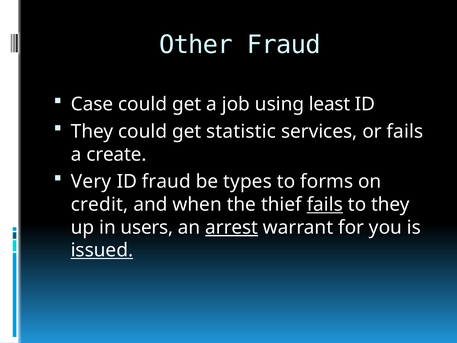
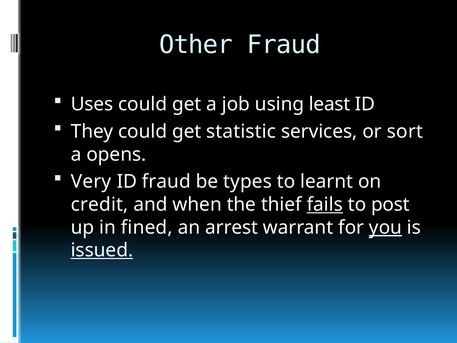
Case: Case -> Uses (92, 104)
or fails: fails -> sort (405, 131)
create: create -> opens (116, 154)
forms: forms -> learnt (327, 182)
to they: they -> post (390, 204)
users: users -> fined (147, 227)
arrest underline: present -> none (232, 227)
you underline: none -> present (386, 227)
